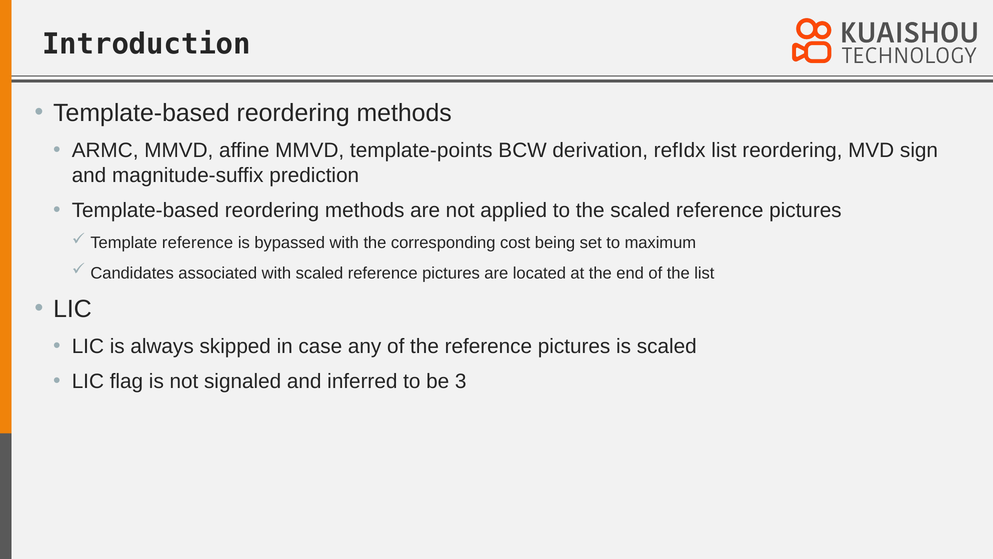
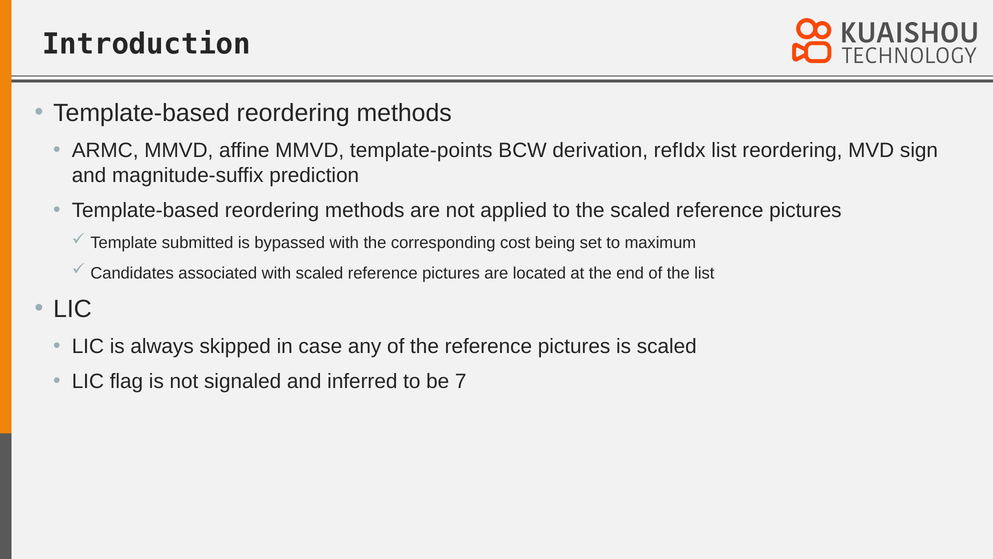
Template reference: reference -> submitted (198, 243)
3: 3 -> 7 (461, 381)
